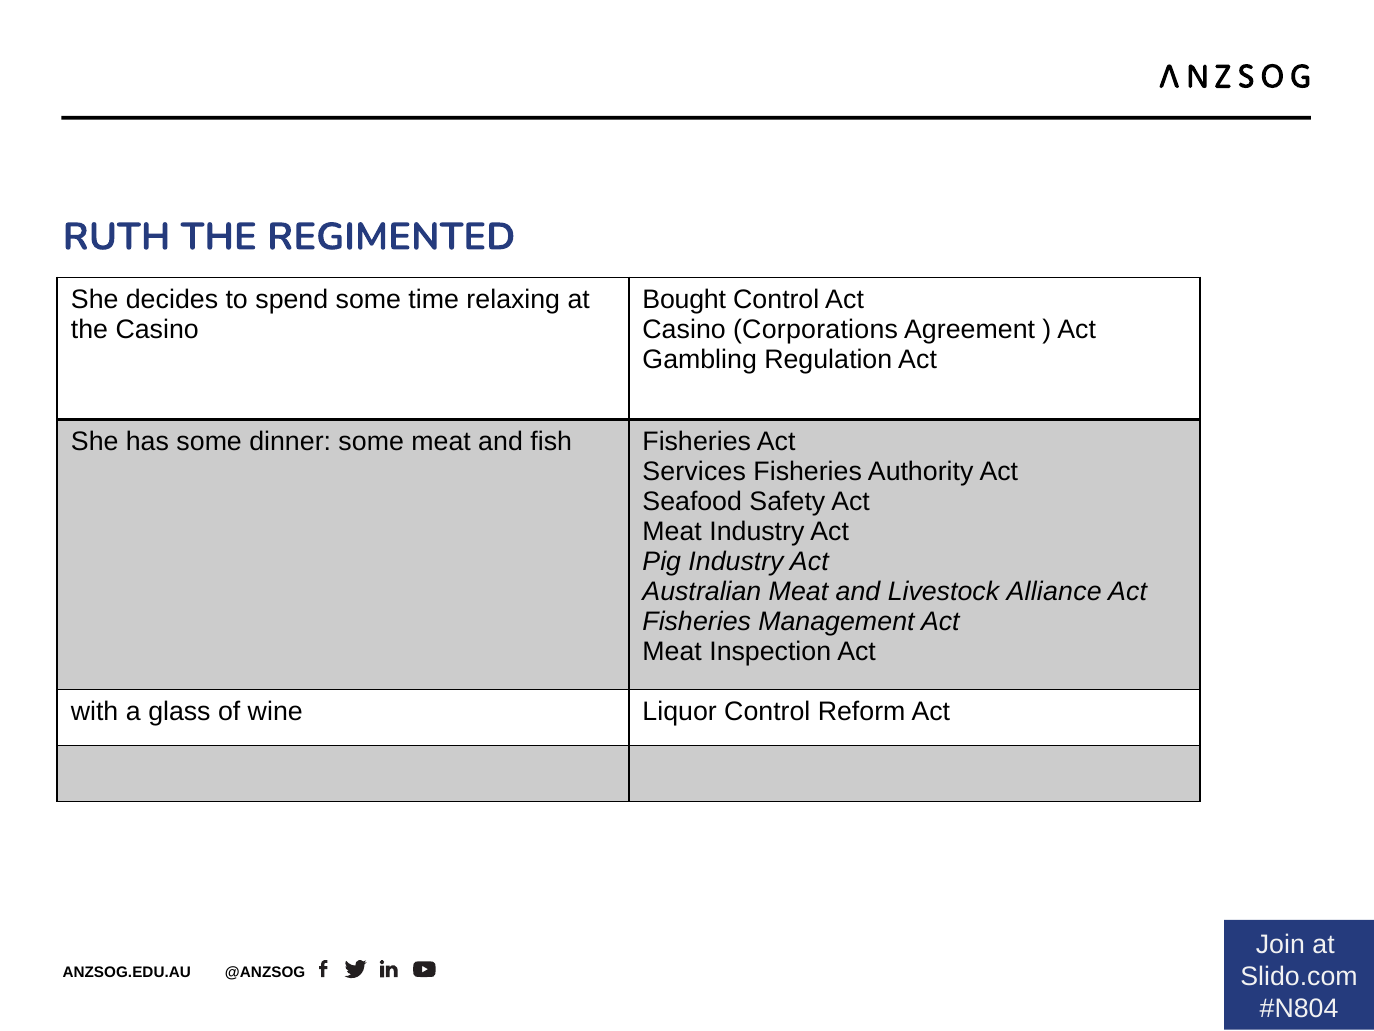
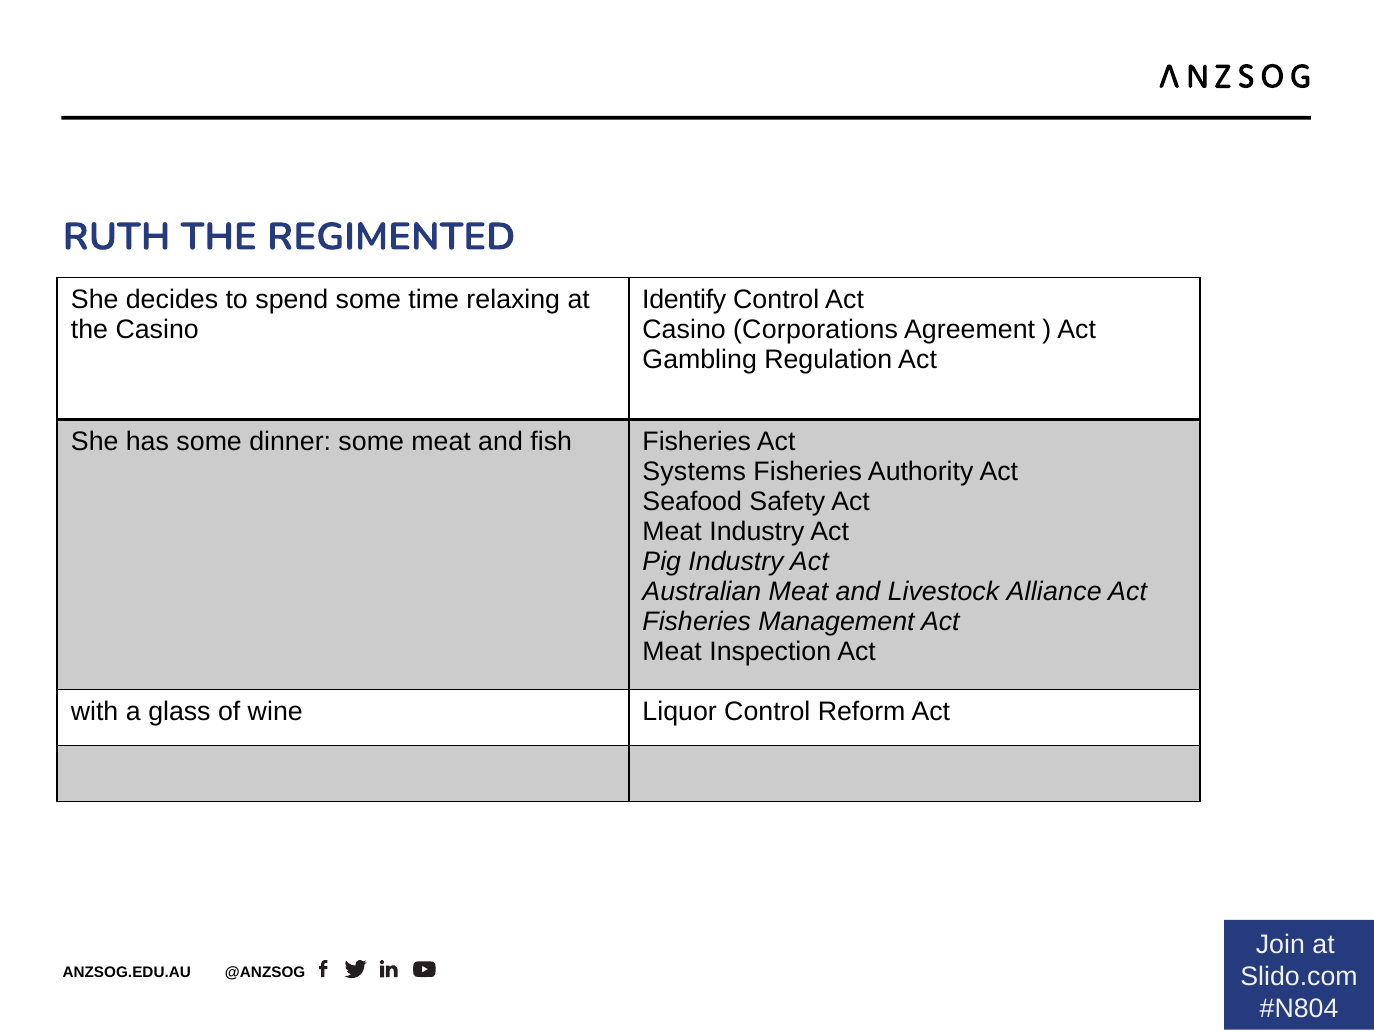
Bought: Bought -> Identify (684, 299)
Services: Services -> Systems (694, 471)
